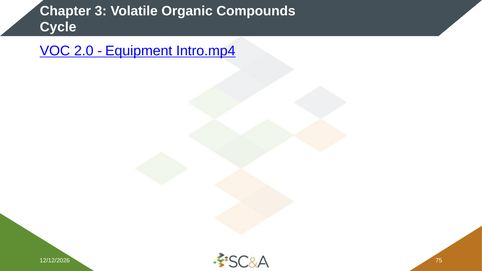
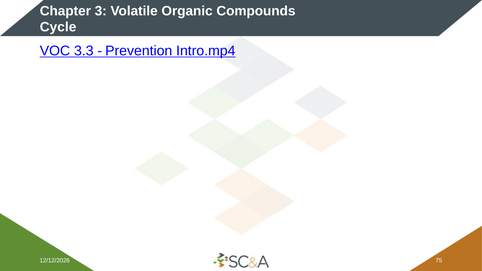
2.0: 2.0 -> 3.3 (84, 51)
Equipment: Equipment -> Prevention (139, 51)
